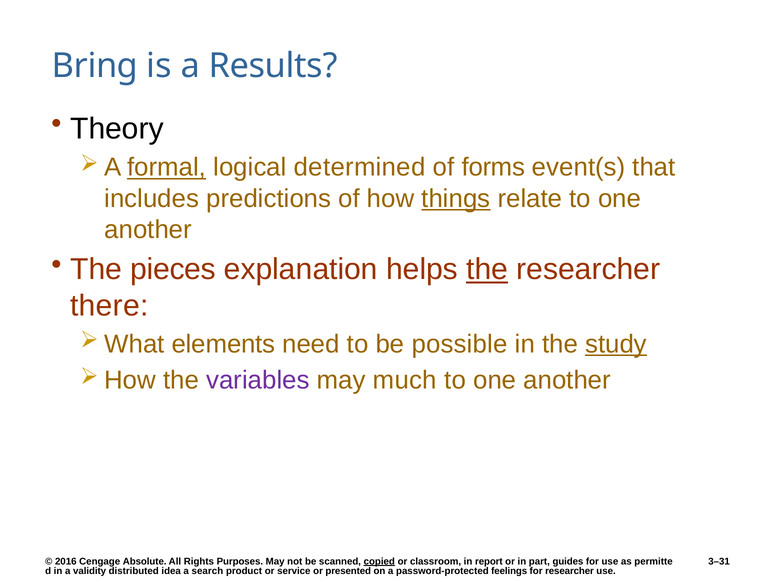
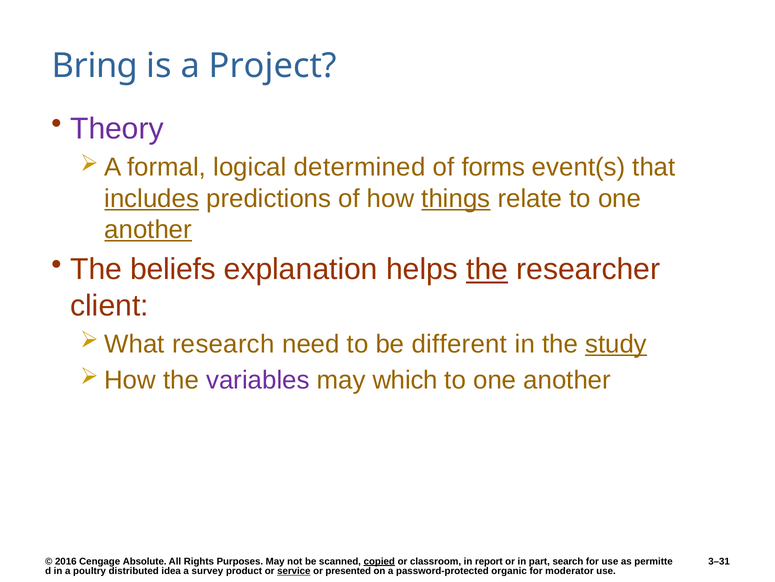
Results: Results -> Project (273, 66)
Theory colour: black -> purple (117, 129)
formal underline: present -> none (167, 167)
includes underline: none -> present (152, 198)
another underline: none -> present (148, 229)
pieces: pieces -> beliefs (173, 269)
there: there -> client (109, 305)
elements: elements -> research (223, 344)
possible: possible -> different (459, 344)
much: much -> which (405, 380)
guides: guides -> search (568, 561)
validity: validity -> poultry (90, 570)
search: search -> survey (207, 570)
service underline: none -> present (294, 570)
feelings: feelings -> organic (509, 570)
for researcher: researcher -> moderator (569, 570)
